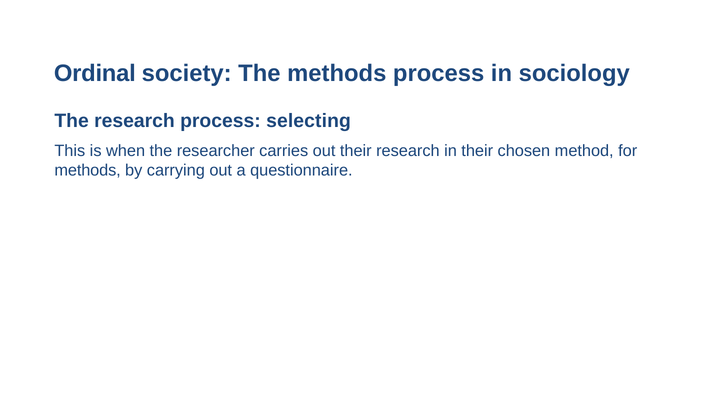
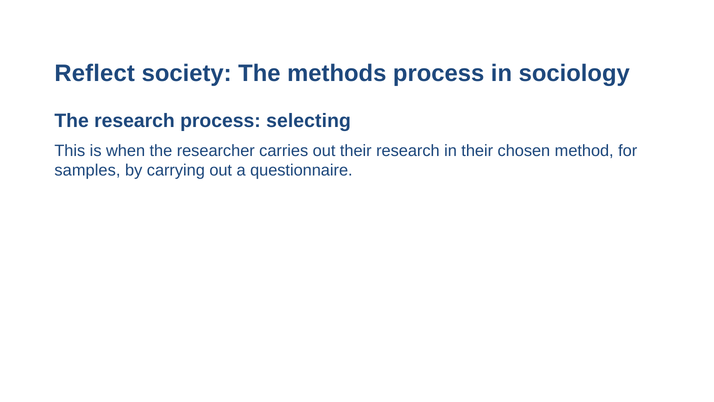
Ordinal: Ordinal -> Reflect (95, 73)
methods: methods -> samples (87, 170)
